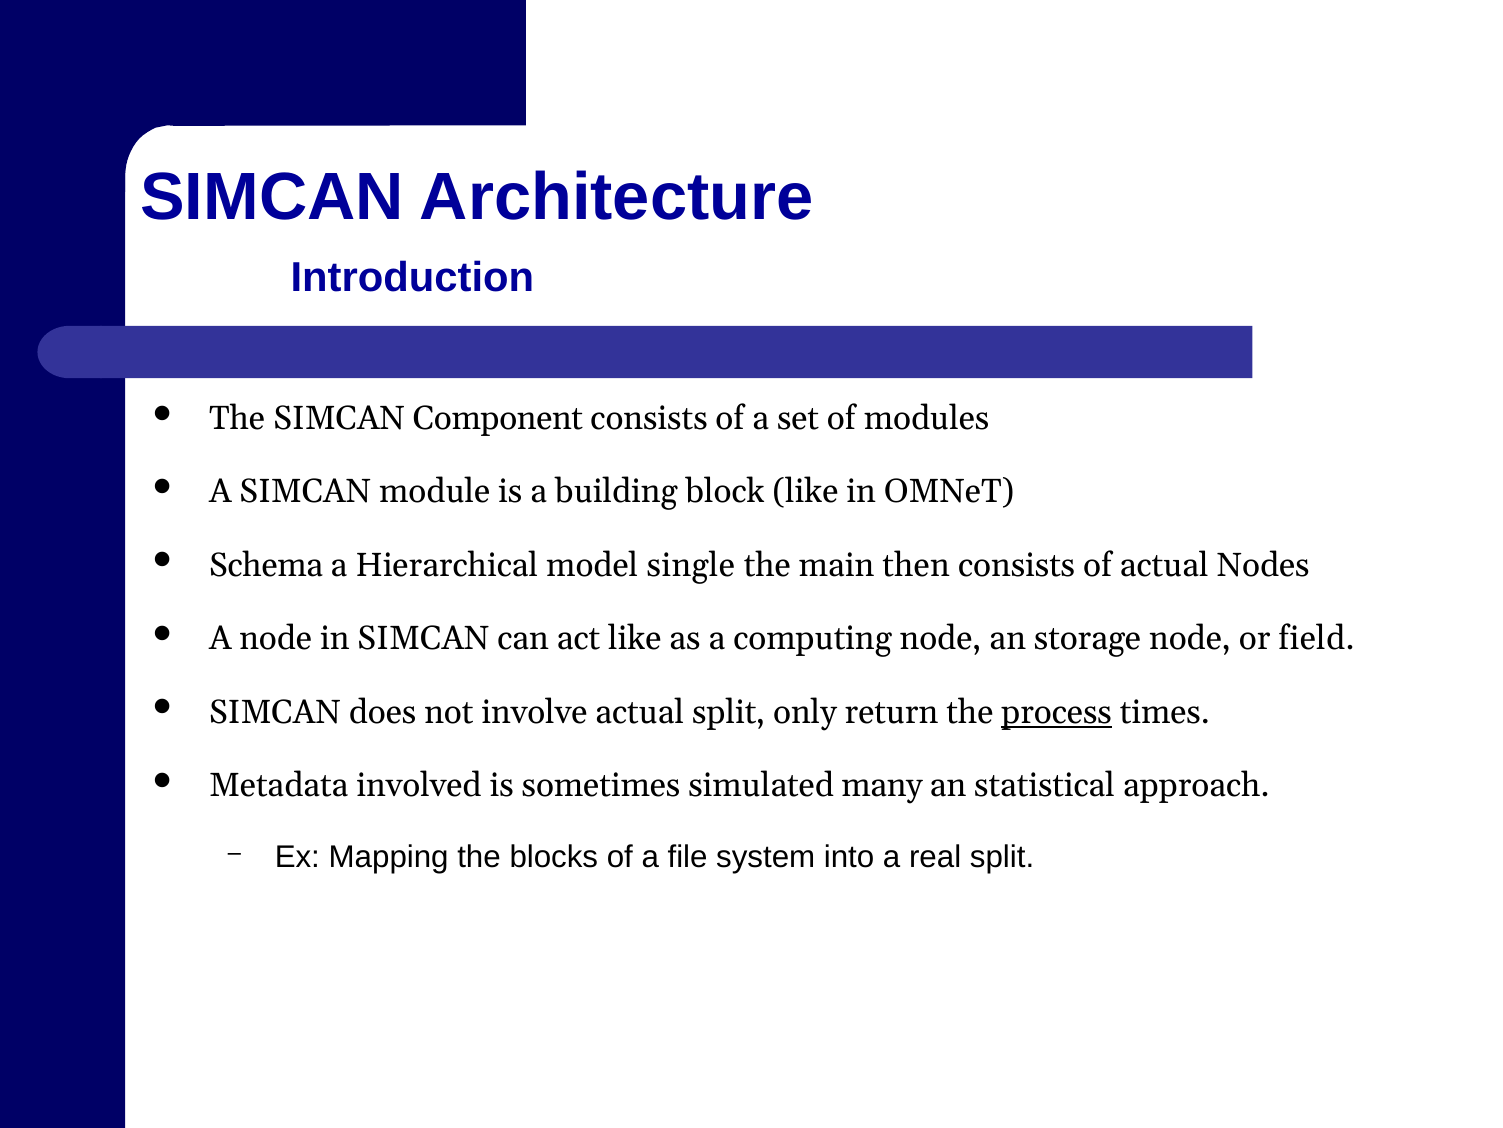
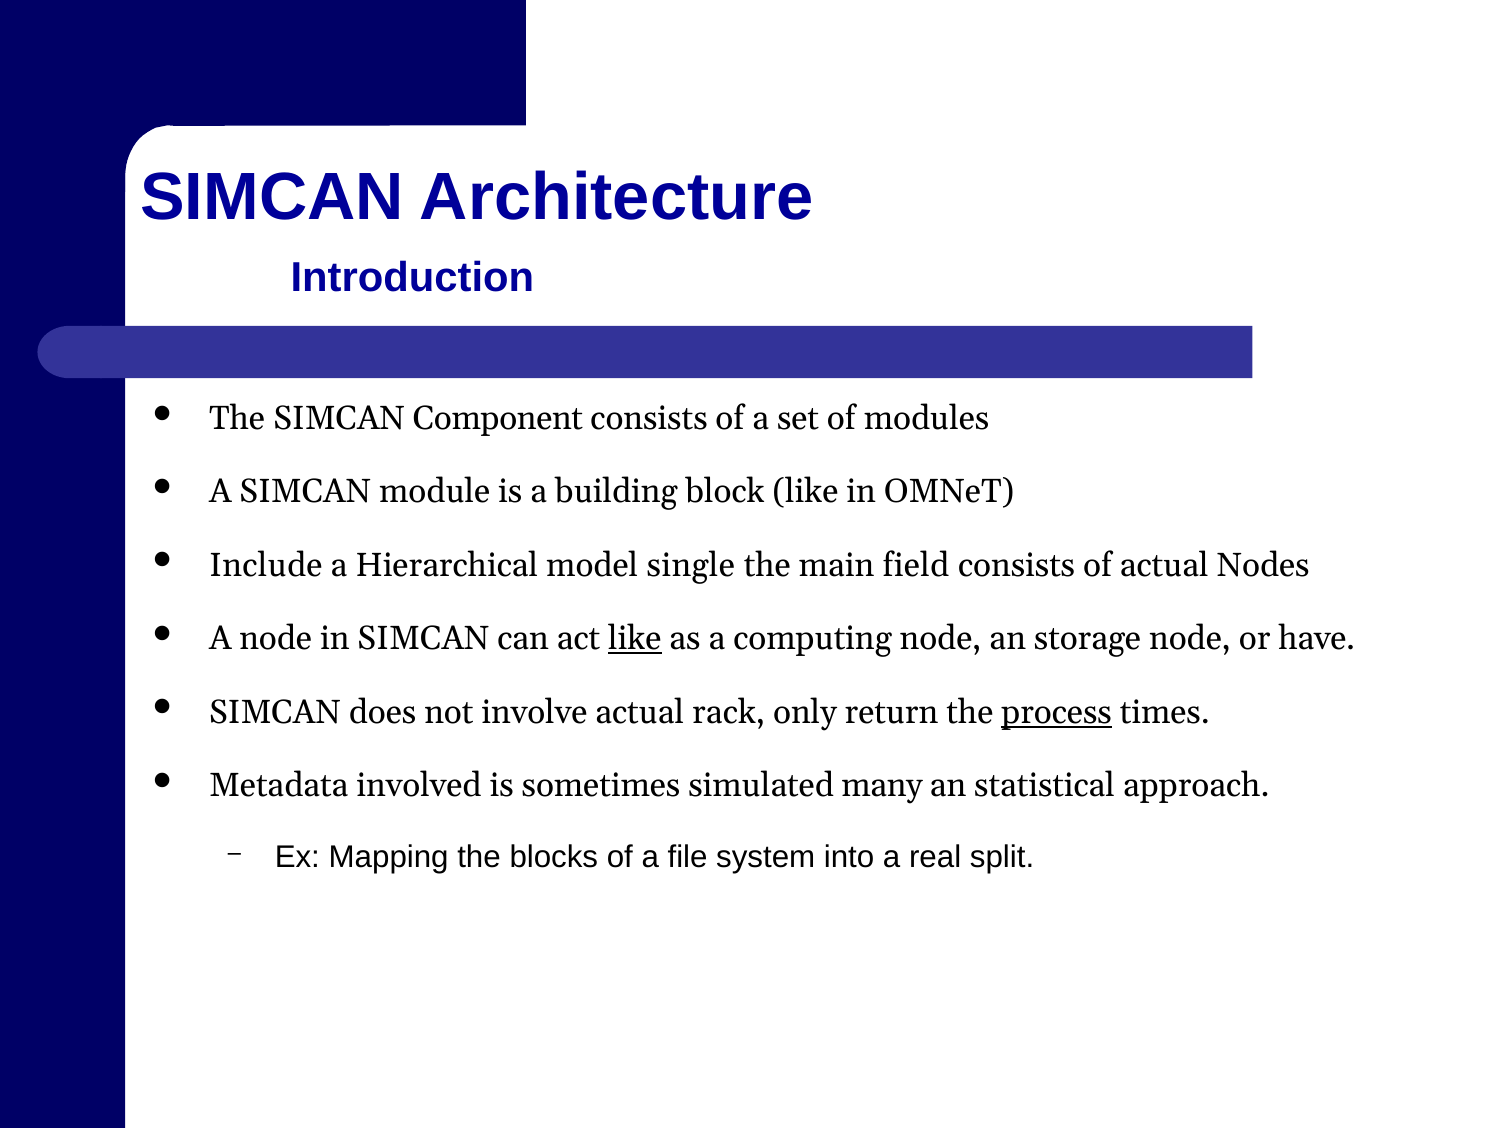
Schema: Schema -> Include (266, 565)
then: then -> field (916, 565)
like underline: none -> present (635, 638)
field: field -> have (1317, 638)
actual split: split -> rack (729, 712)
